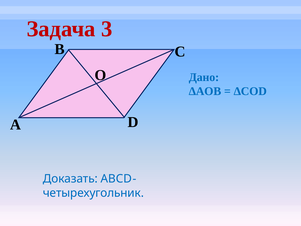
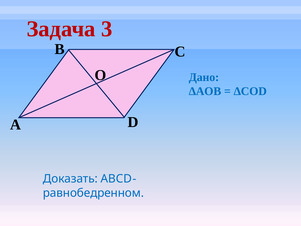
четырехугольник: четырехугольник -> равнобедренном (93, 193)
